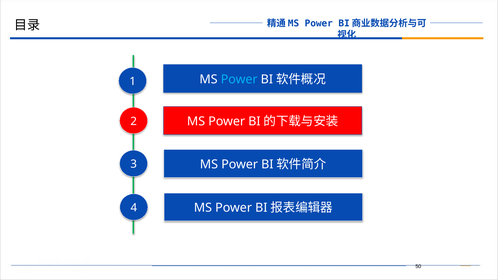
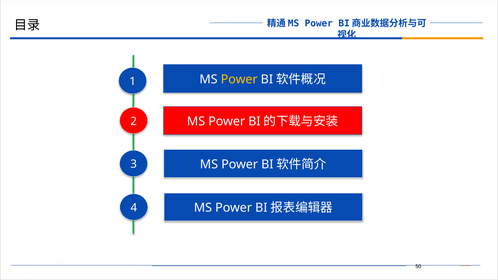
Power colour: light blue -> yellow (239, 79)
